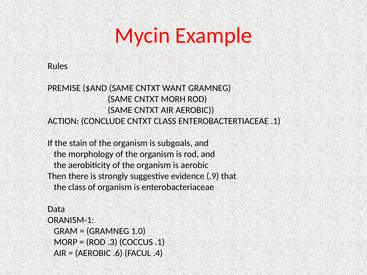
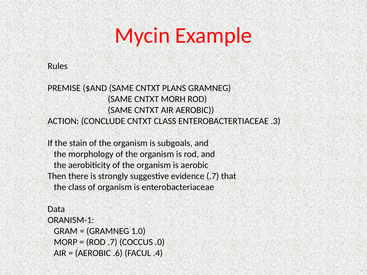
WANT: WANT -> PLANS (174, 88)
ENTEROBACTERTIACEAE .1: .1 -> .3 (276, 121)
evidence .9: .9 -> .7 (213, 176)
ROD .3: .3 -> .7 (112, 242)
COCCUS .1: .1 -> .0 (160, 242)
